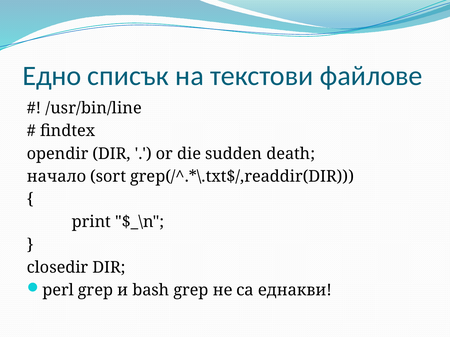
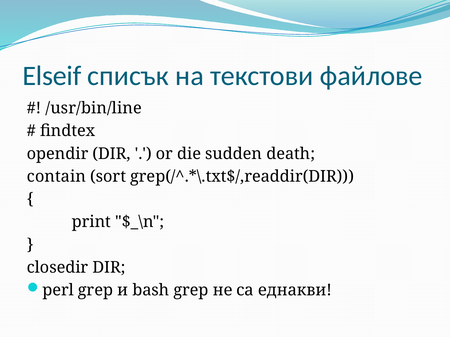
Едно: Едно -> Elseif (52, 76)
начало: начало -> contain (56, 177)
